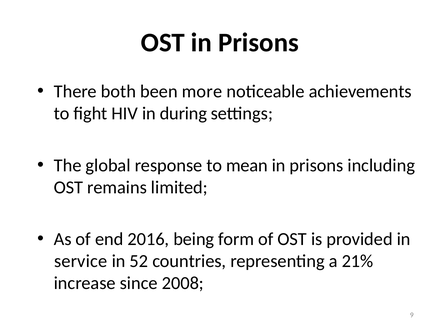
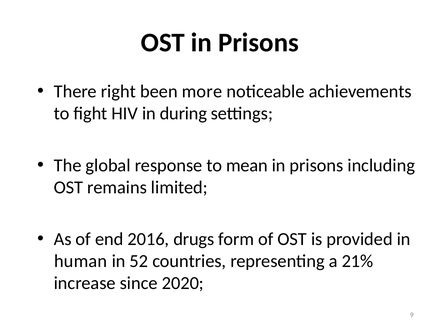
both: both -> right (118, 91)
being: being -> drugs (194, 239)
service: service -> human (81, 261)
2008: 2008 -> 2020 (183, 283)
